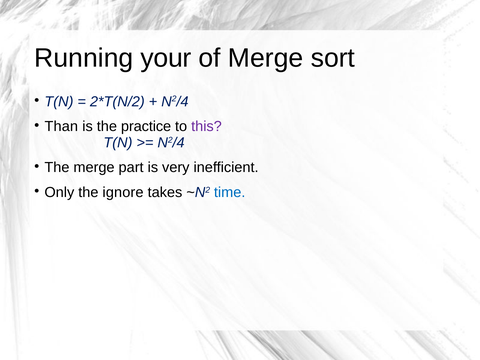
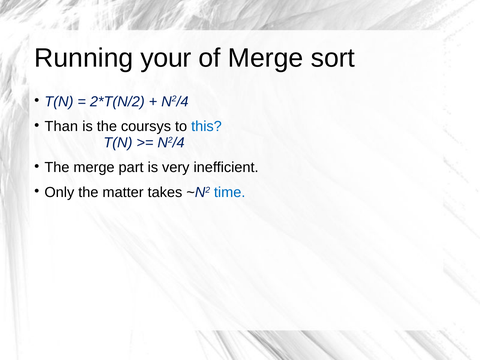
practice: practice -> coursys (146, 126)
this colour: purple -> blue (206, 126)
ignore: ignore -> matter (123, 192)
